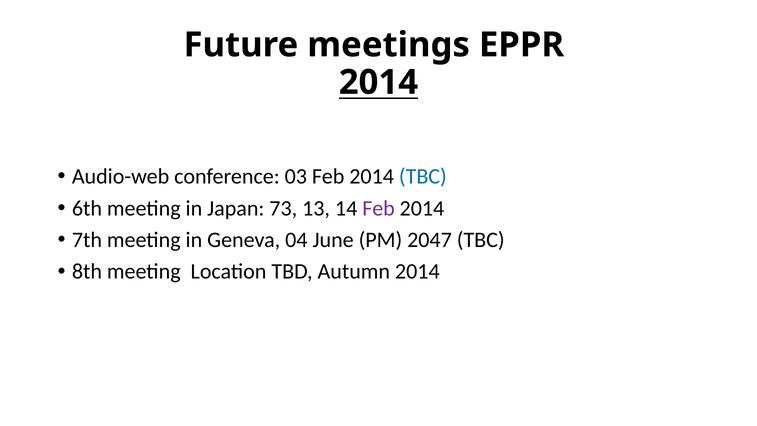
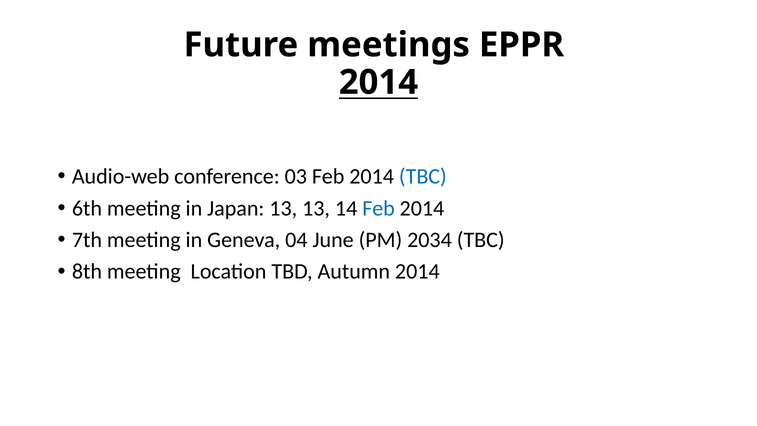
Japan 73: 73 -> 13 (283, 208)
Feb colour: purple -> blue (379, 208)
2047: 2047 -> 2034 (429, 240)
